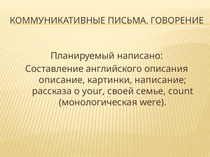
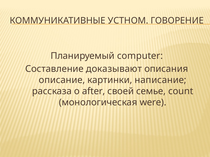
ПИСЬМА: ПИСЬМА -> УСТНОМ (128, 21)
написано: написано -> computer (140, 56)
английского: английского -> доказывают (114, 69)
your: your -> after (94, 92)
